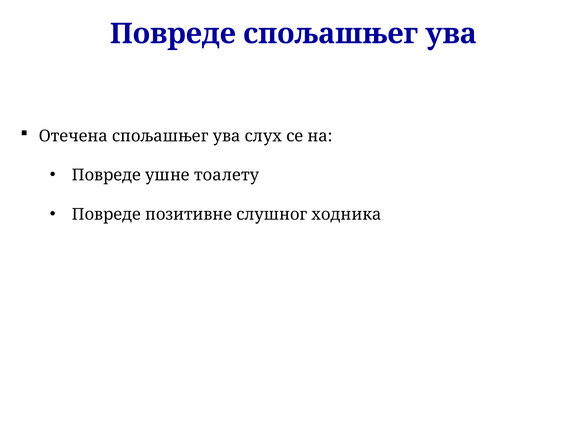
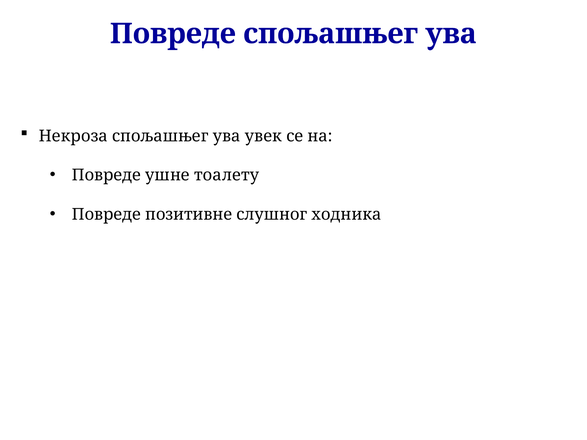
Отечена: Отечена -> Некроза (73, 136)
слух: слух -> увек (263, 136)
